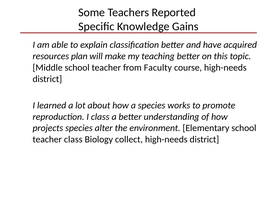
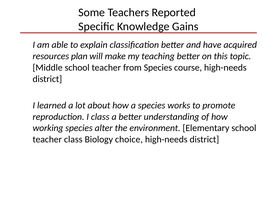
from Faculty: Faculty -> Species (158, 68)
projects: projects -> working (48, 128)
collect: collect -> choice (129, 140)
